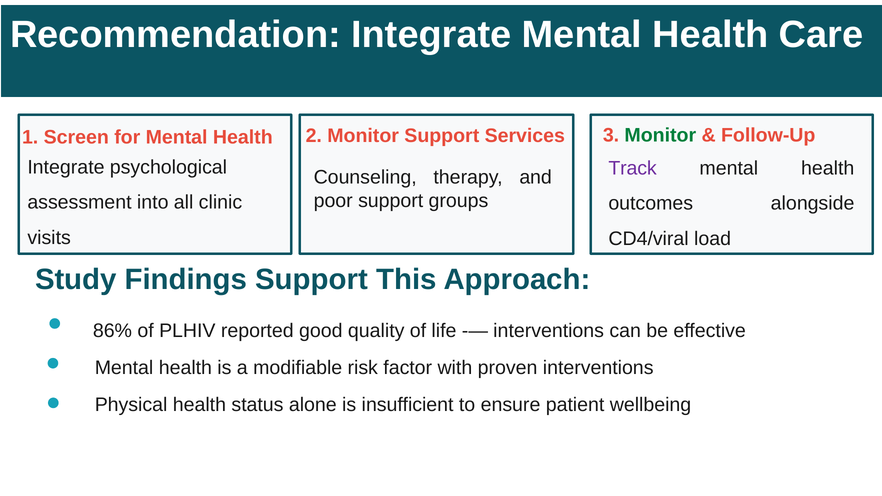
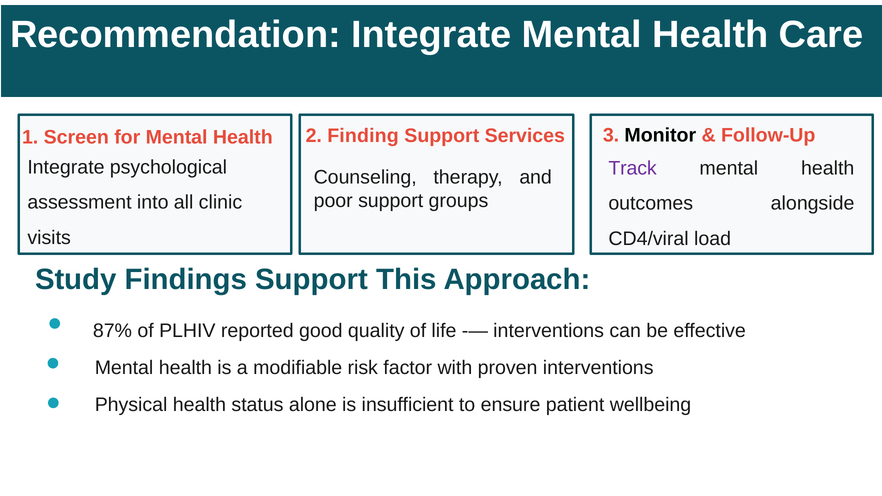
Monitor colour: green -> black (660, 135)
2 Monitor: Monitor -> Finding (363, 136)
86%: 86% -> 87% (112, 331)
